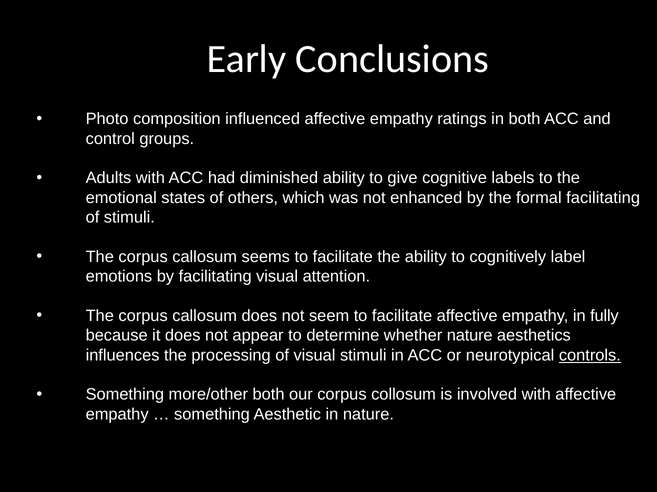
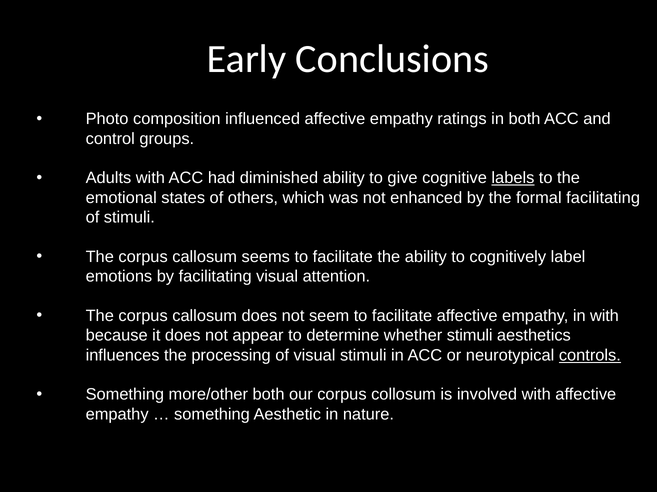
labels underline: none -> present (513, 178)
in fully: fully -> with (604, 316)
whether nature: nature -> stimuli (470, 336)
